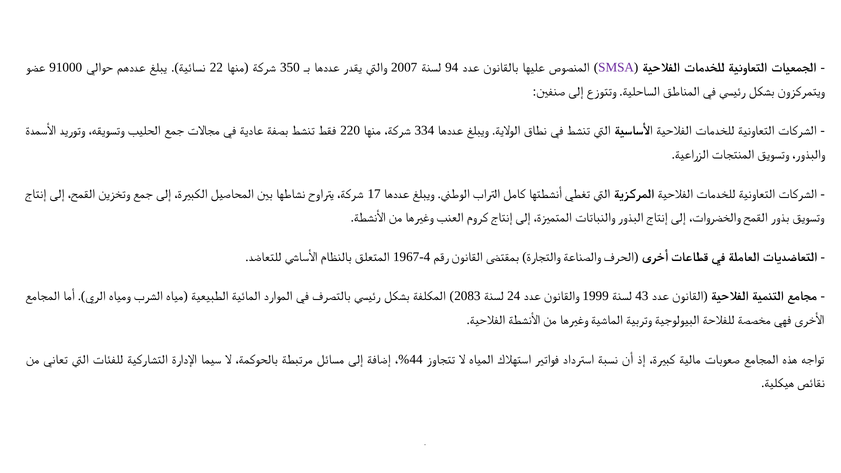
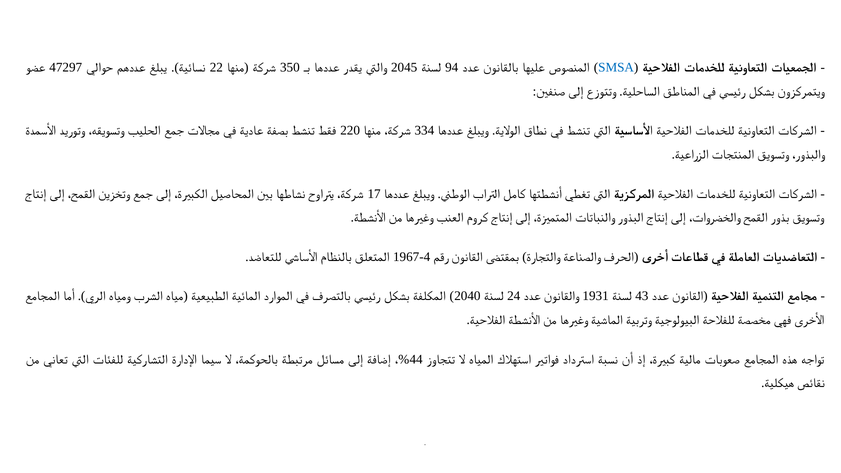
91000: 91000 -> 47297 (66, 68)
2007: 2007 -> 2045 (404, 68)
SMSA colour: purple -> blue (616, 68)
2083: 2083 -> 2040 (467, 296)
1999: 1999 -> 1931 (596, 296)
